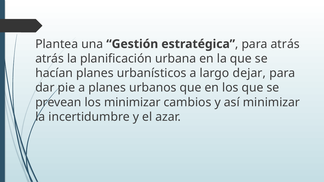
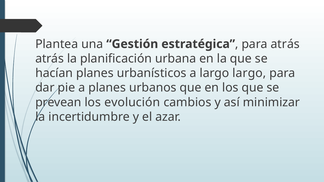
largo dejar: dejar -> largo (249, 73)
los minimizar: minimizar -> evolución (132, 102)
